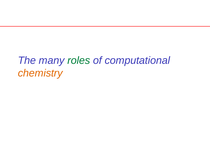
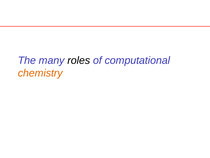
roles colour: green -> black (79, 60)
